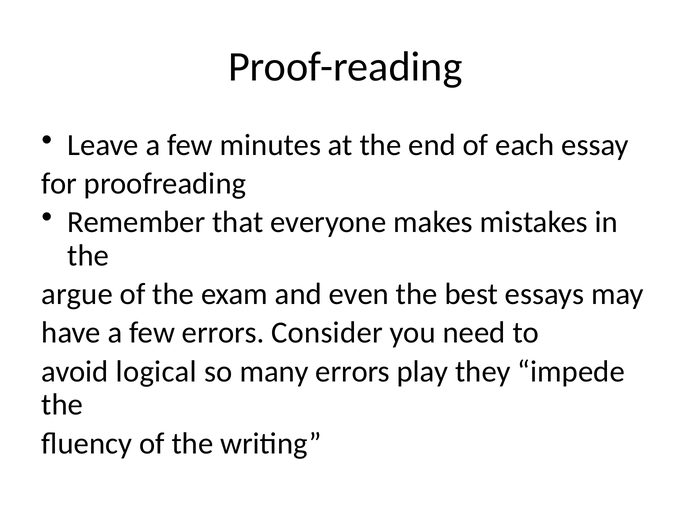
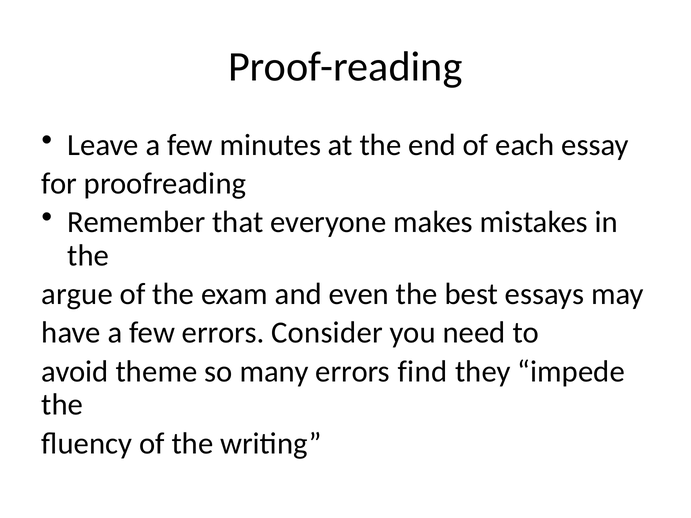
logical: logical -> theme (157, 372)
play: play -> find (422, 372)
